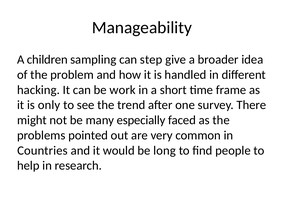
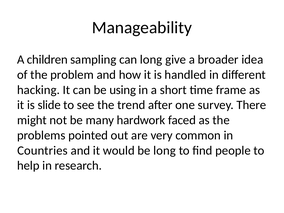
can step: step -> long (151, 60)
work: work -> using (123, 90)
only: only -> slide (49, 105)
especially: especially -> hardwork (141, 120)
